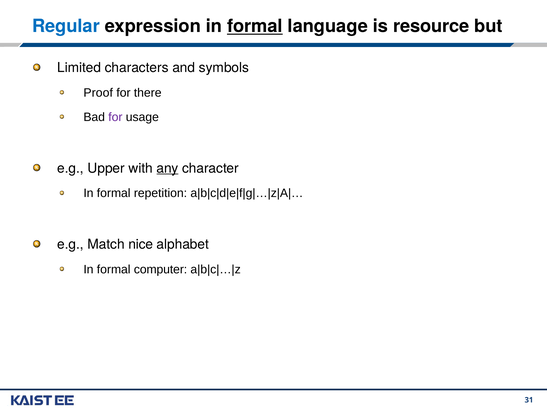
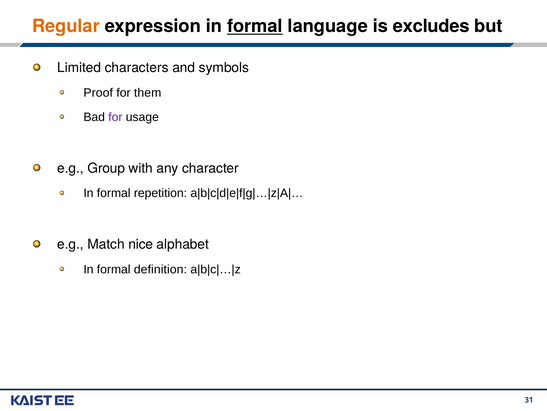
Regular colour: blue -> orange (66, 26)
resource: resource -> excludes (431, 26)
there: there -> them (148, 93)
Upper: Upper -> Group (106, 168)
any underline: present -> none (168, 168)
computer: computer -> definition (160, 269)
